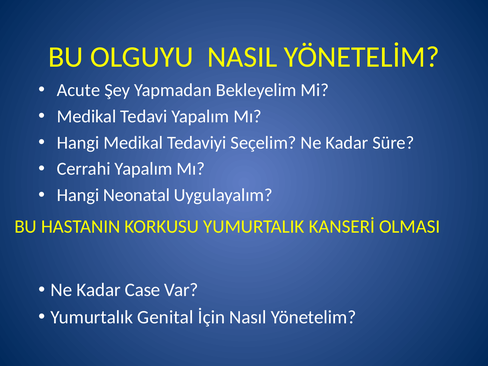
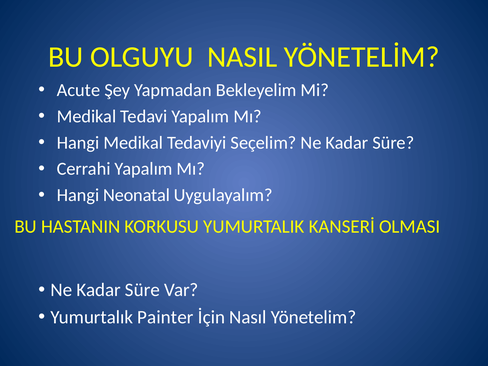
Case: Case -> Süre (142, 290)
Genital: Genital -> Painter (165, 317)
